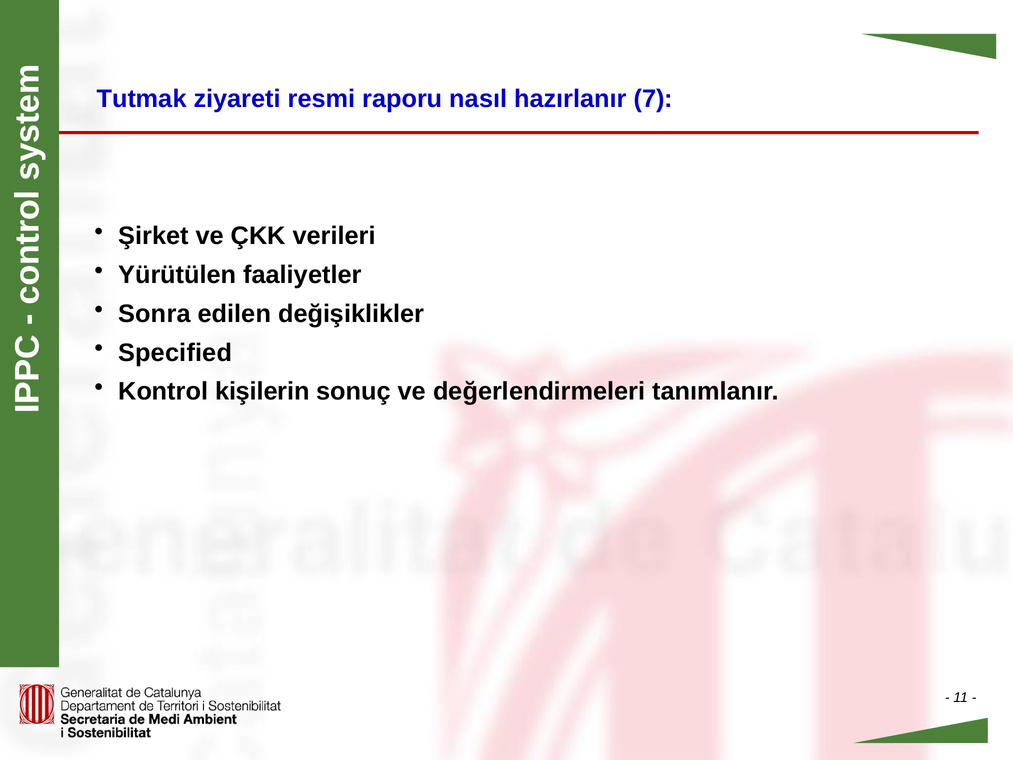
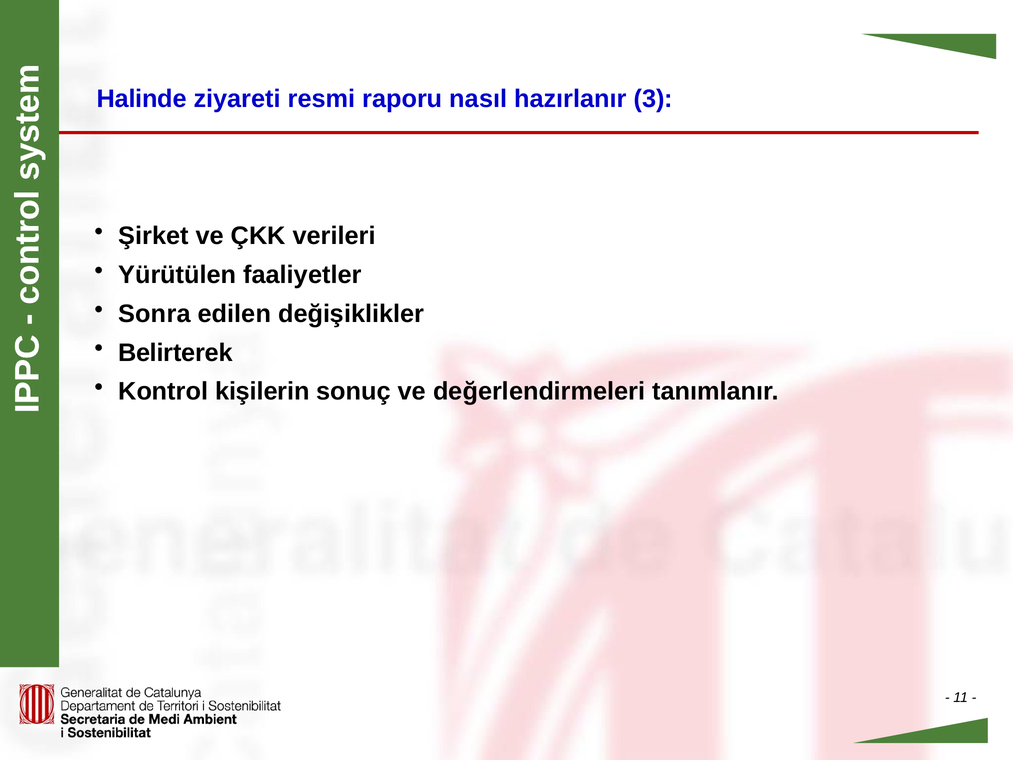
Tutmak: Tutmak -> Halinde (142, 99)
7: 7 -> 3 (653, 99)
Specified: Specified -> Belirterek (175, 353)
